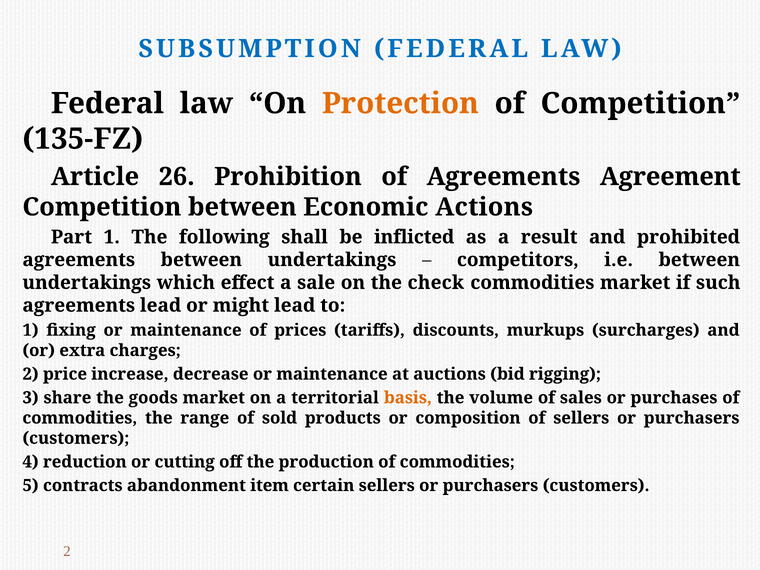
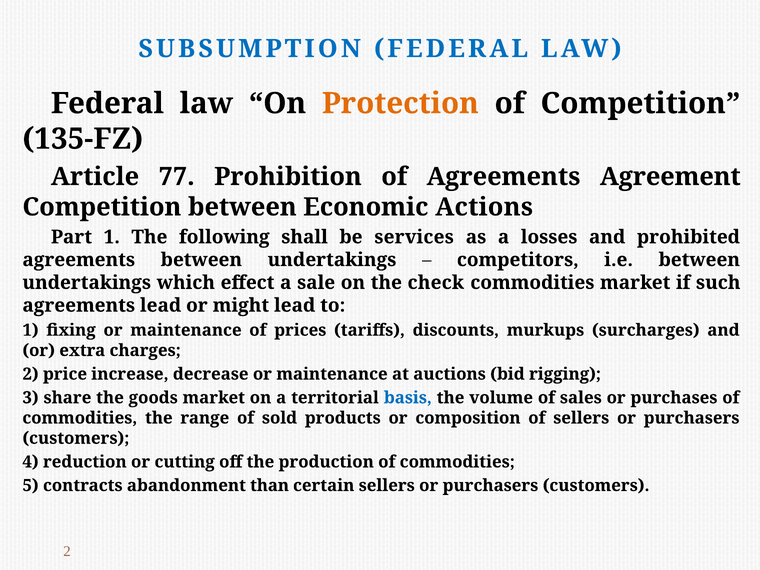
26: 26 -> 77 (177, 177)
inflicted: inflicted -> services (414, 237)
result: result -> losses (549, 237)
basis colour: orange -> blue (408, 398)
item: item -> than (270, 485)
